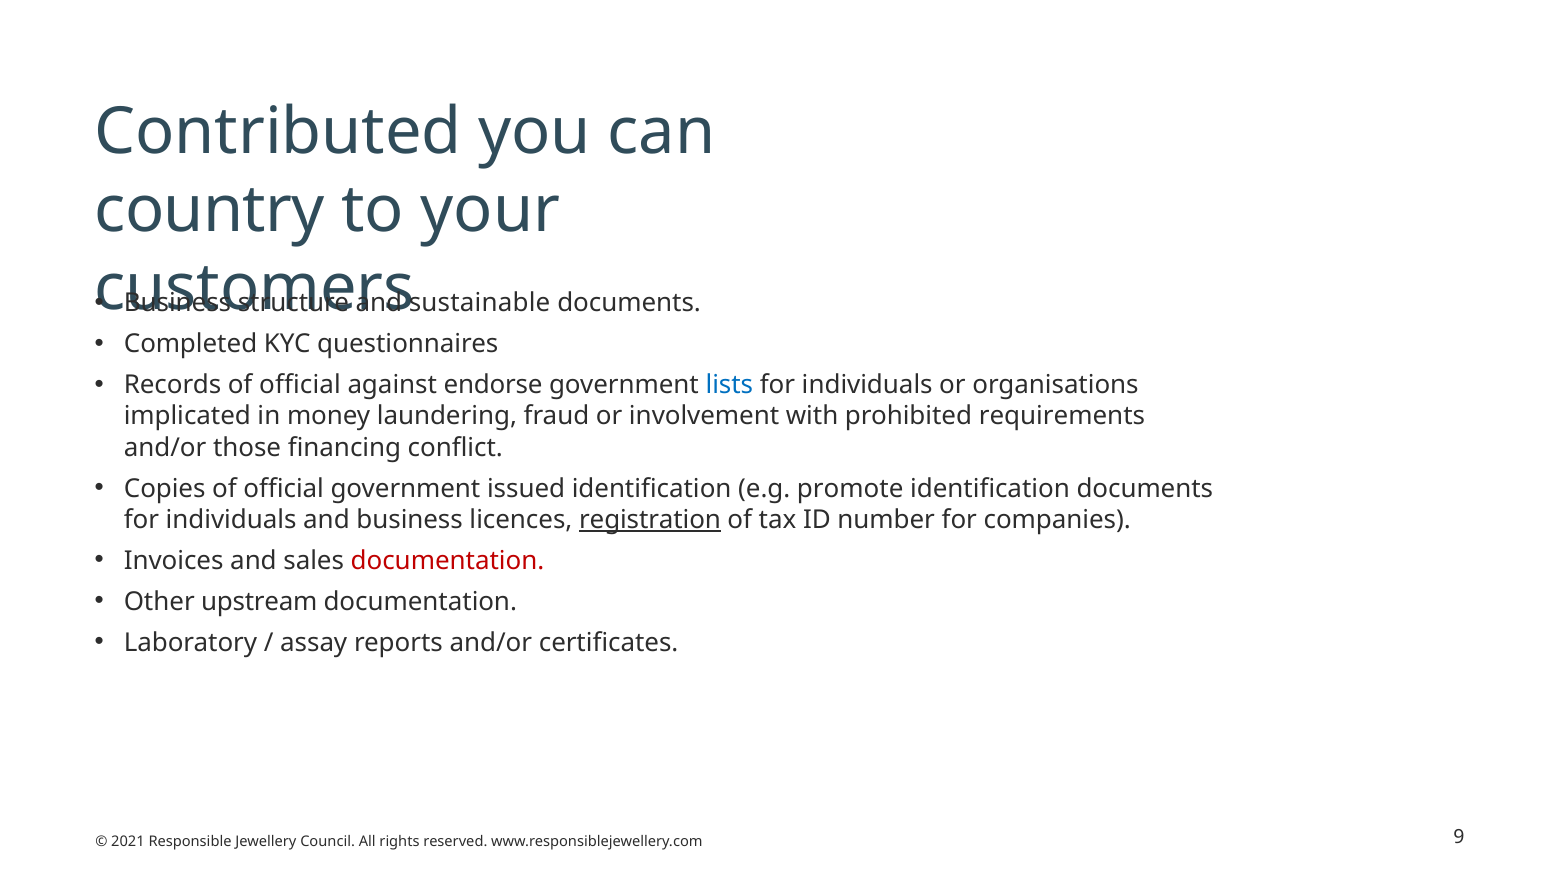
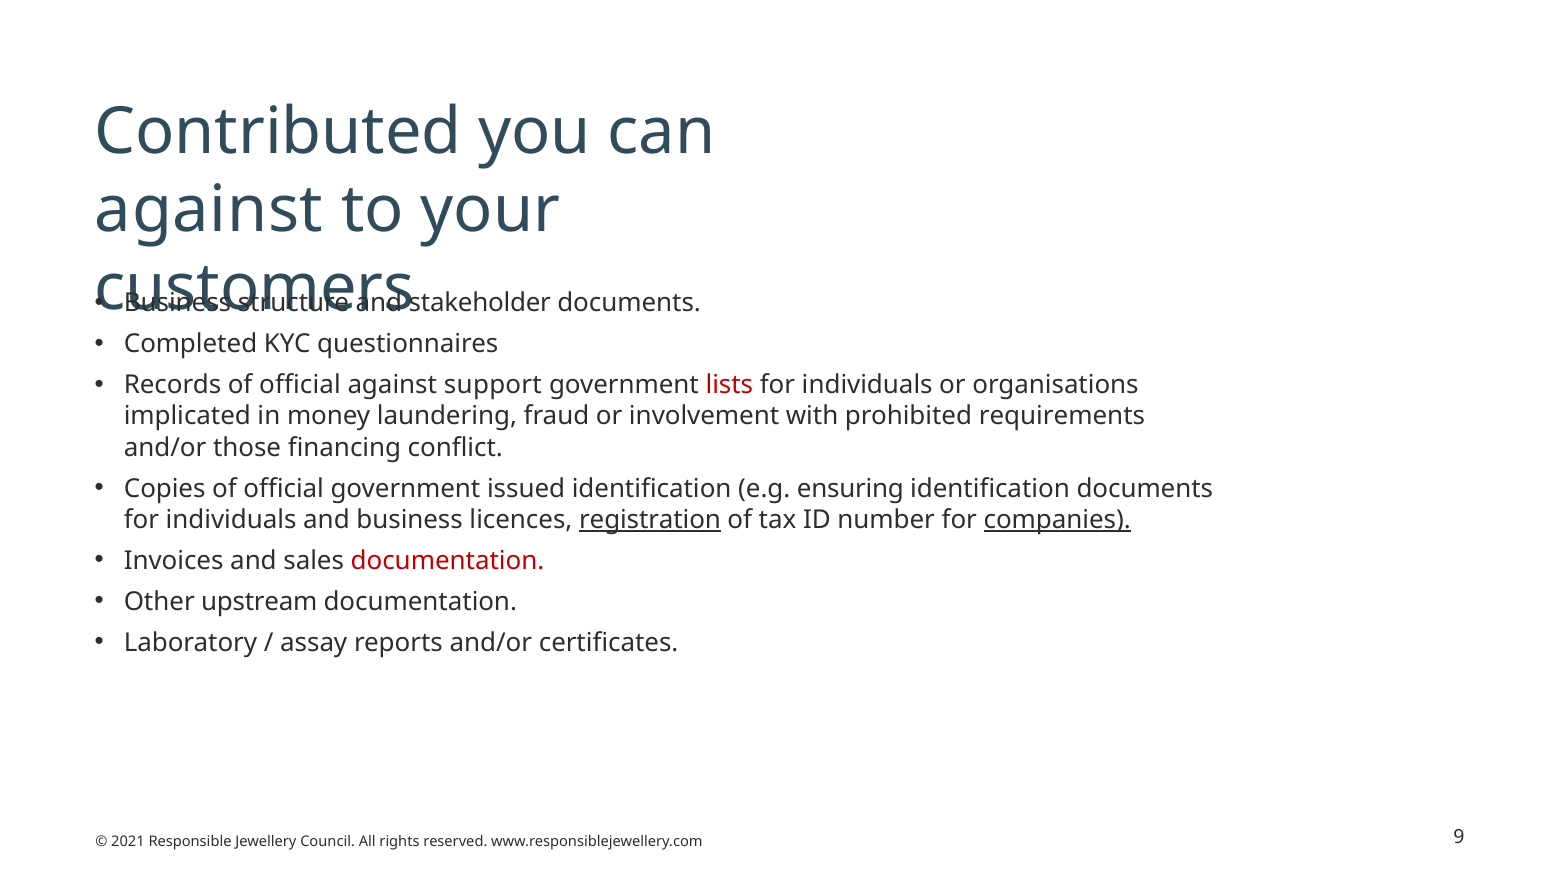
country: country -> against (209, 210)
sustainable: sustainable -> stakeholder (480, 303)
endorse: endorse -> support (493, 385)
lists colour: blue -> red (729, 385)
promote: promote -> ensuring (850, 488)
companies underline: none -> present (1057, 519)
